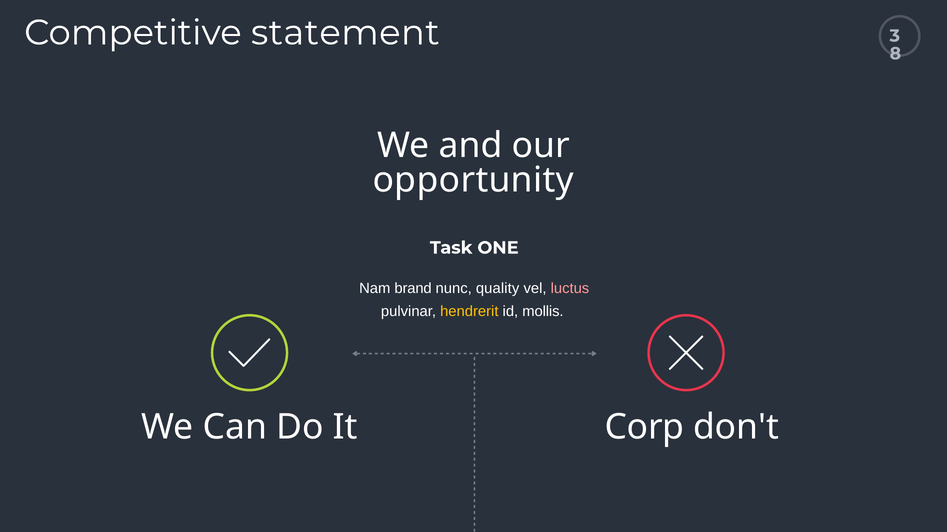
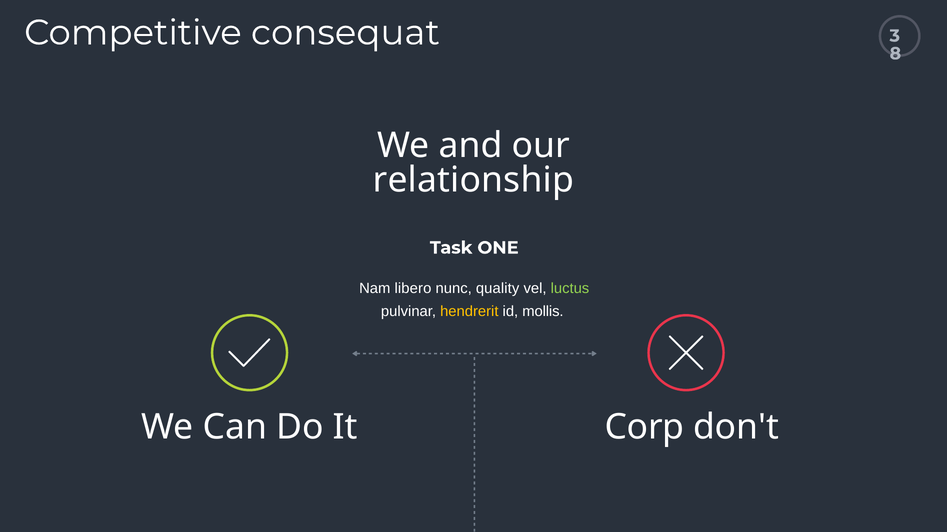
statement: statement -> consequat (345, 33)
opportunity: opportunity -> relationship (473, 180)
brand: brand -> libero (413, 289)
luctus colour: pink -> light green (570, 289)
